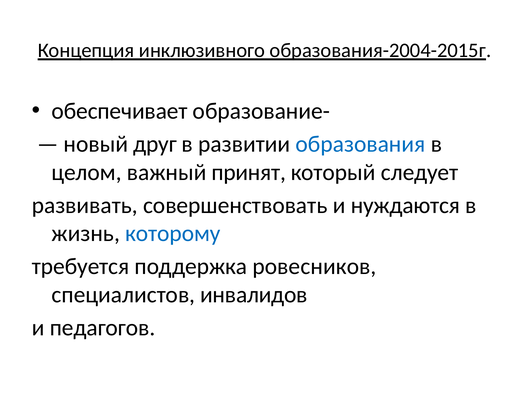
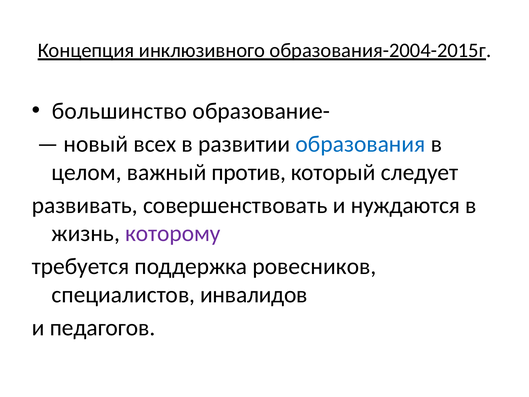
обеспечивает: обеспечивает -> большинство (119, 111)
друг: друг -> всех (155, 144)
принят: принят -> против (249, 172)
которому colour: blue -> purple (173, 233)
